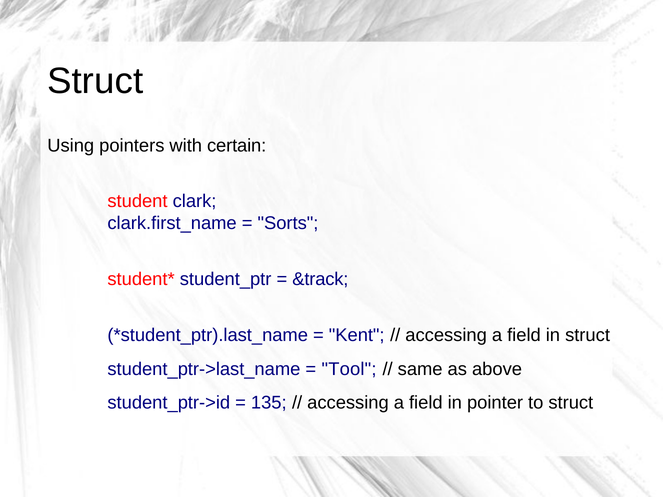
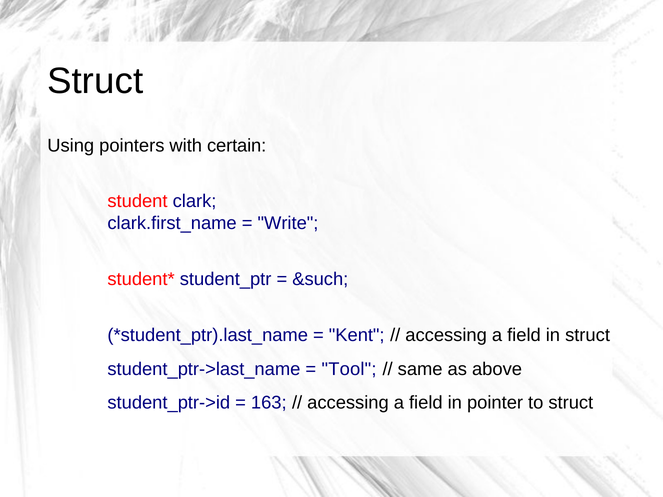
Sorts: Sorts -> Write (288, 223)
&track: &track -> &such (320, 279)
135: 135 -> 163 (269, 403)
